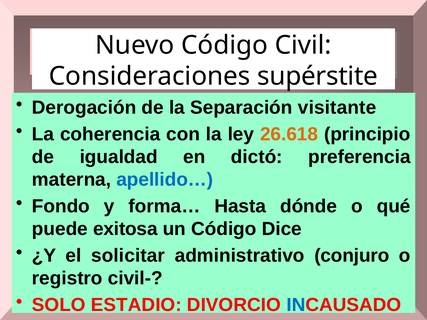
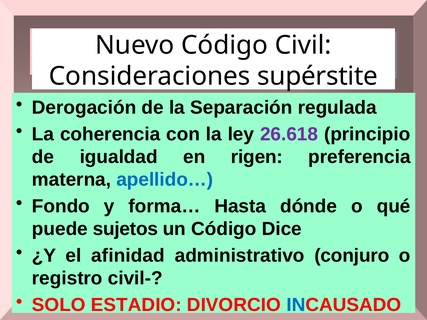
visitante: visitante -> regulada (337, 108)
26.618 colour: orange -> purple (289, 134)
dictó: dictó -> rigen (257, 157)
exitosa: exitosa -> sujetos (125, 229)
solicitar: solicitar -> afinidad (128, 256)
